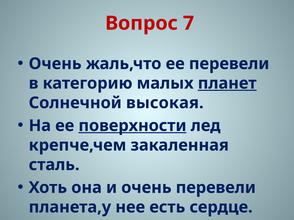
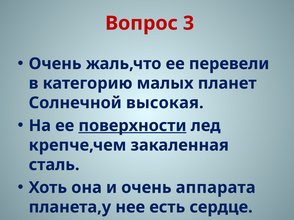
7: 7 -> 3 (188, 23)
планет underline: present -> none (227, 83)
очень перевели: перевели -> аппарата (216, 188)
